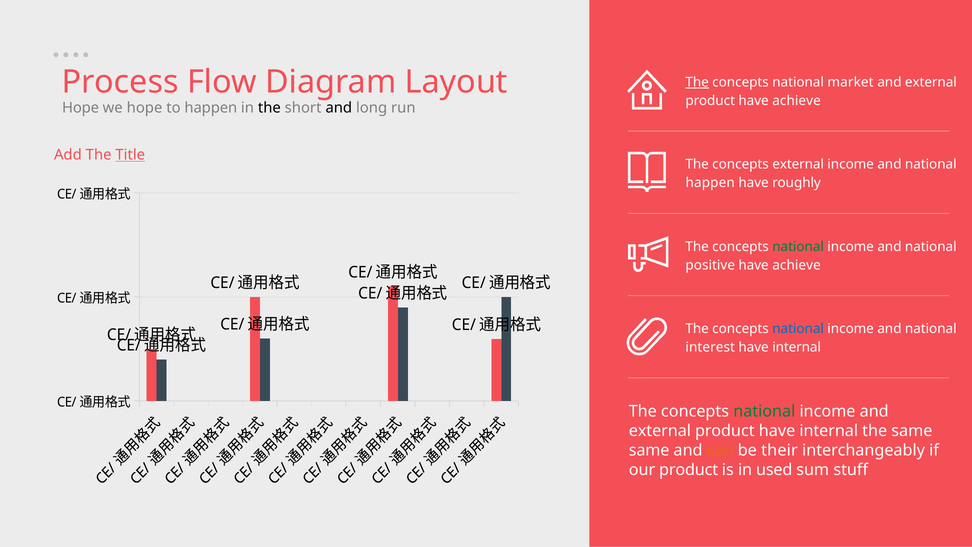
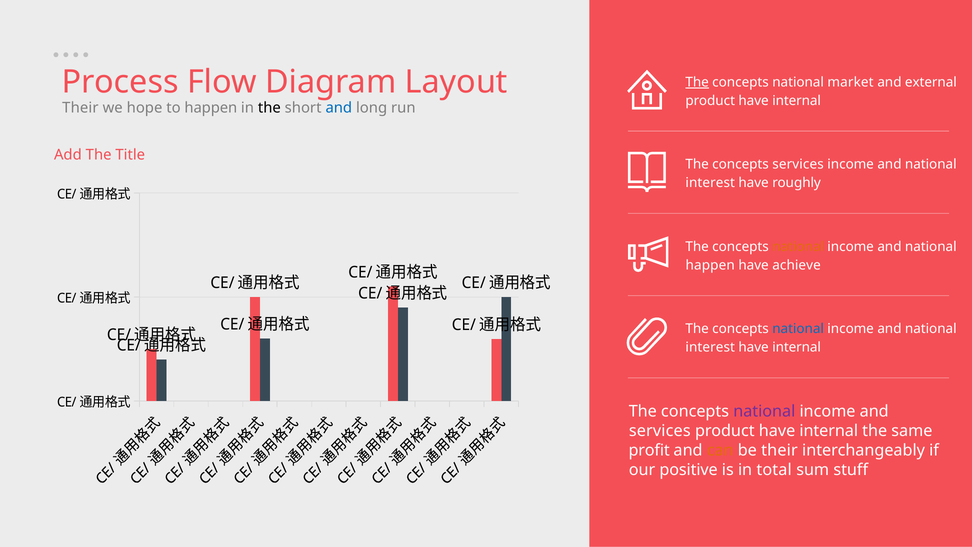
achieve: achieve -> internal (797, 101)
Hope: Hope -> Their (80, 108)
and colour: black -> blue (339, 108)
Title underline: present -> none (130, 155)
concepts external: external -> services (798, 164)
happen: happen -> interest (710, 183)
national colour: green -> orange (798, 247)
positive: positive -> happen (710, 265)
national colour: green -> purple (764, 411)
external: external -> services (660, 431)
same: same -> profit (649, 450)
our product: product -> positive (689, 470)
used: used -> total (774, 470)
